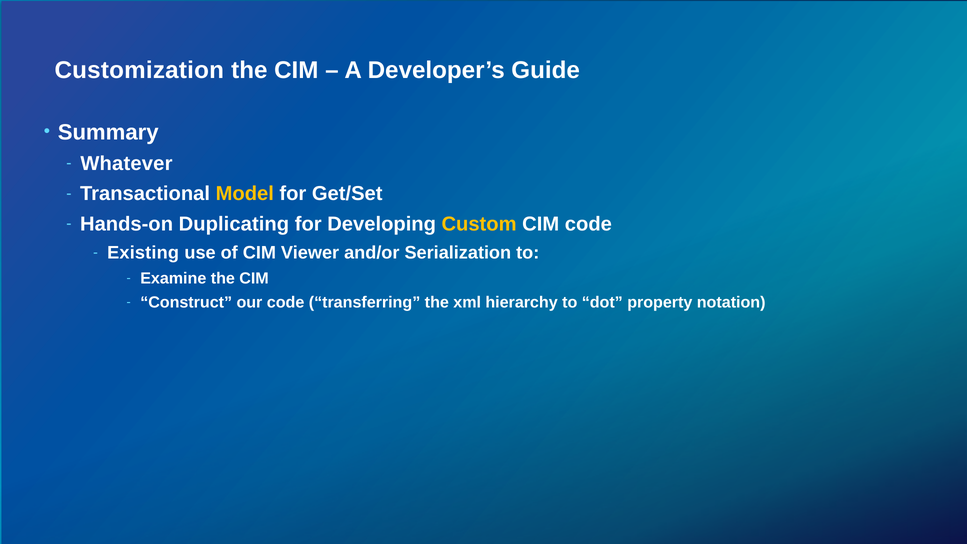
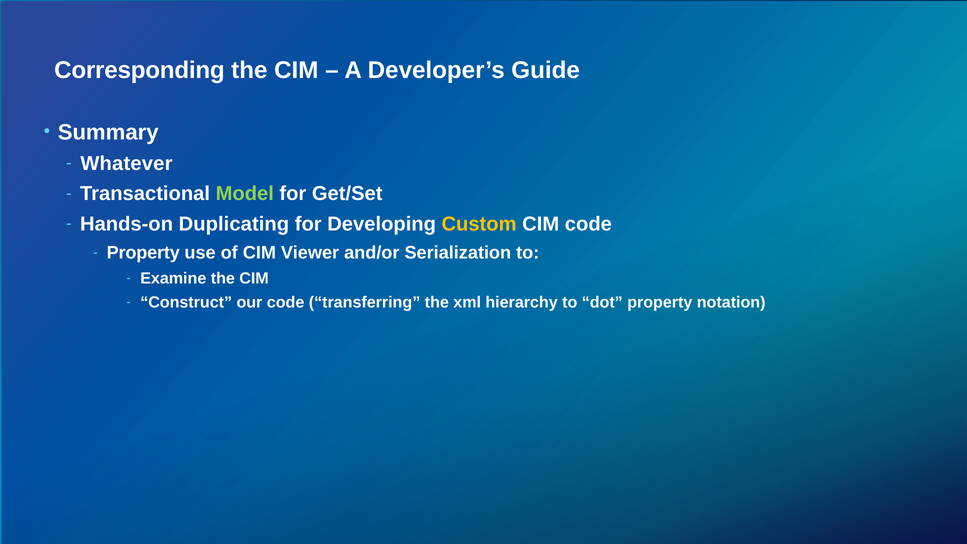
Customization: Customization -> Corresponding (139, 70)
Model colour: yellow -> light green (245, 194)
Existing: Existing -> Property (143, 253)
